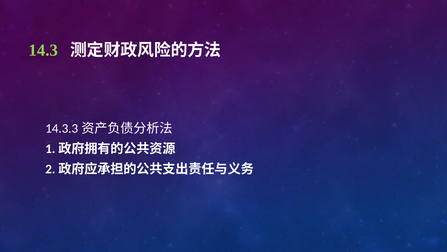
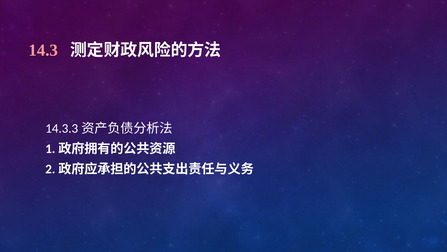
14.3 colour: light green -> pink (43, 50)
